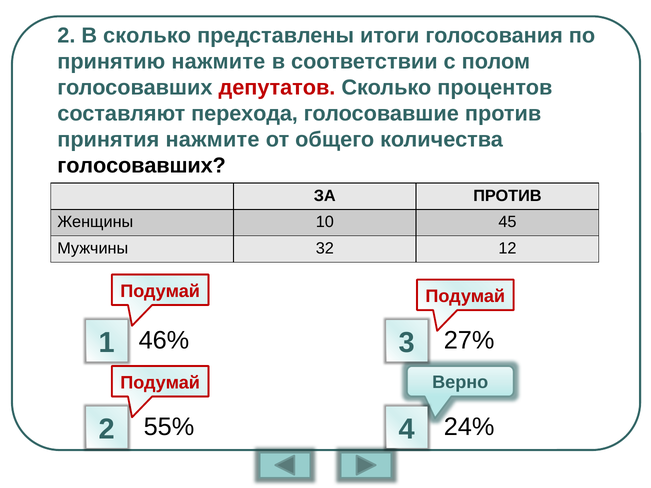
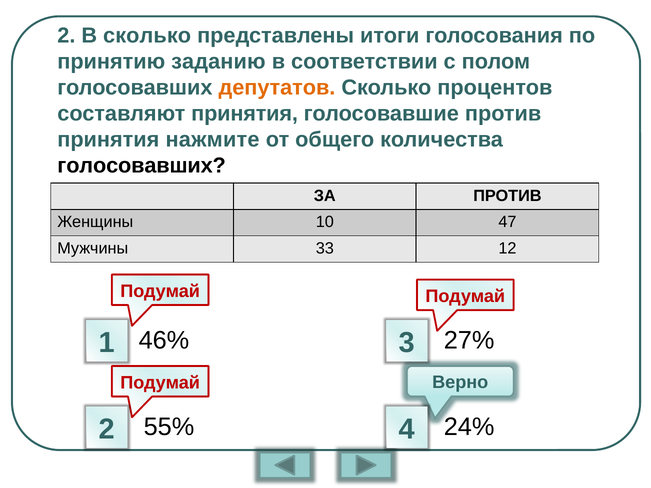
принятию нажмите: нажмите -> заданию (218, 61)
депутатов colour: red -> orange (277, 87)
составляют перехода: перехода -> принятия (245, 114)
45: 45 -> 47 (507, 222)
32: 32 -> 33 (325, 249)
